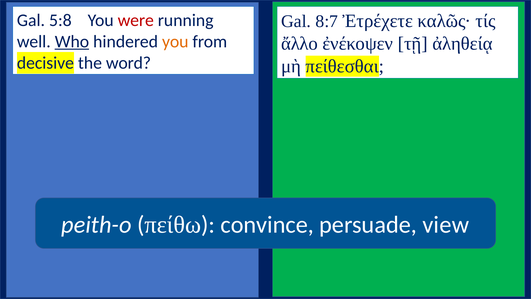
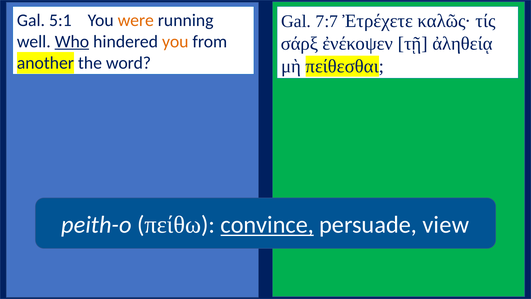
5:8: 5:8 -> 5:1 (60, 20)
were colour: red -> orange (136, 20)
8:7: 8:7 -> 7:7 (327, 21)
ἄλλο: ἄλλο -> σάρξ (300, 44)
decisive: decisive -> another (45, 63)
convince underline: none -> present (267, 225)
